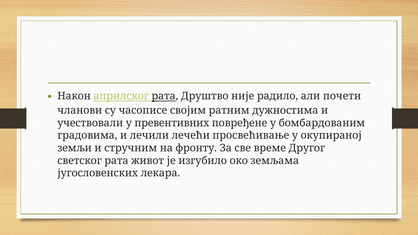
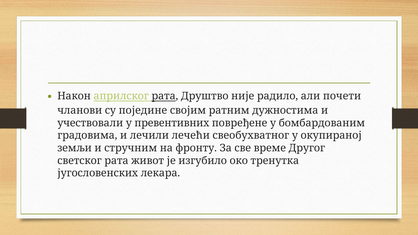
часописе: часописе -> поједине (143, 111)
просвећивање: просвећивање -> свеобухватног (251, 136)
земљама: земљама -> тренутка (275, 161)
